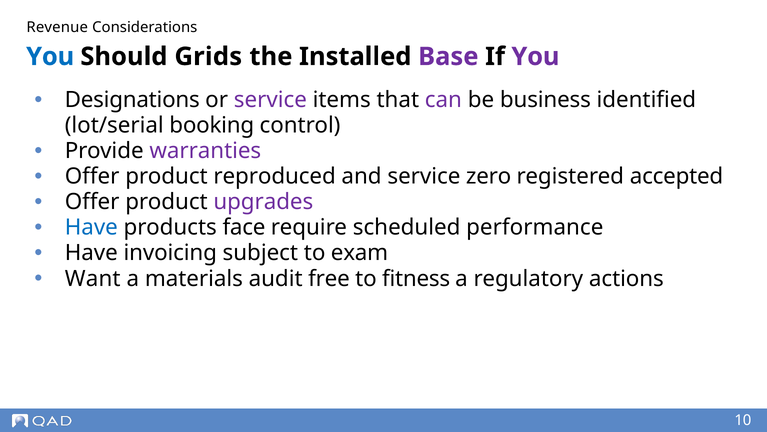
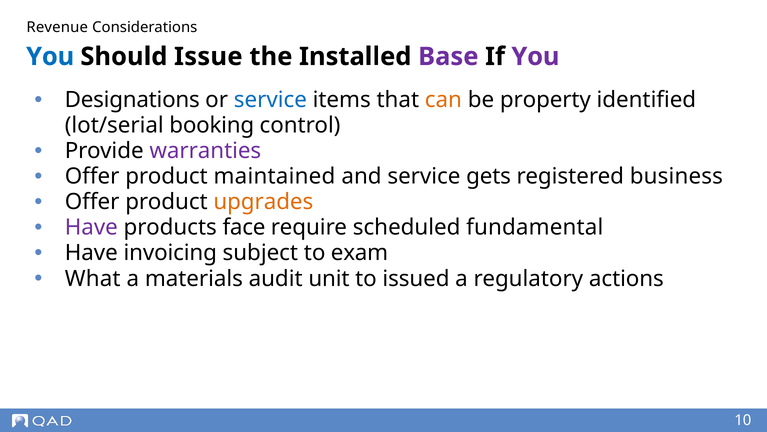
Grids: Grids -> Issue (208, 57)
service colour: purple -> blue (270, 100)
can colour: purple -> orange (443, 100)
business: business -> property (545, 100)
reproduced: reproduced -> maintained (274, 176)
zero: zero -> gets (489, 176)
accepted: accepted -> business (676, 176)
upgrades colour: purple -> orange (263, 202)
Have colour: blue -> purple (91, 227)
performance: performance -> fundamental (535, 227)
Want: Want -> What (93, 278)
free: free -> unit (329, 278)
fitness: fitness -> issued (416, 278)
